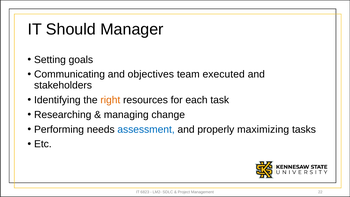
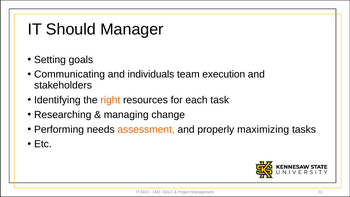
objectives: objectives -> individuals (151, 74)
executed: executed -> execution (224, 74)
assessment colour: blue -> orange (146, 129)
